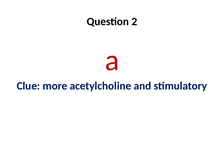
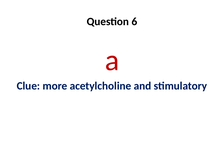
2: 2 -> 6 (134, 22)
